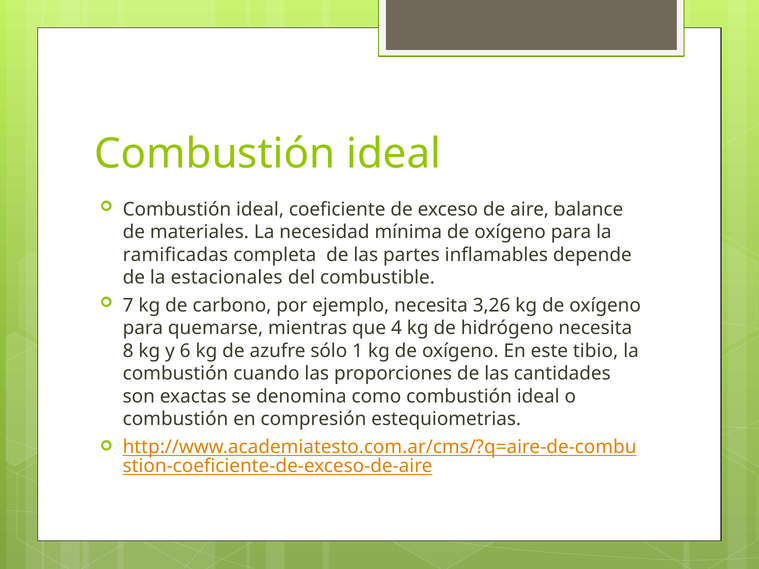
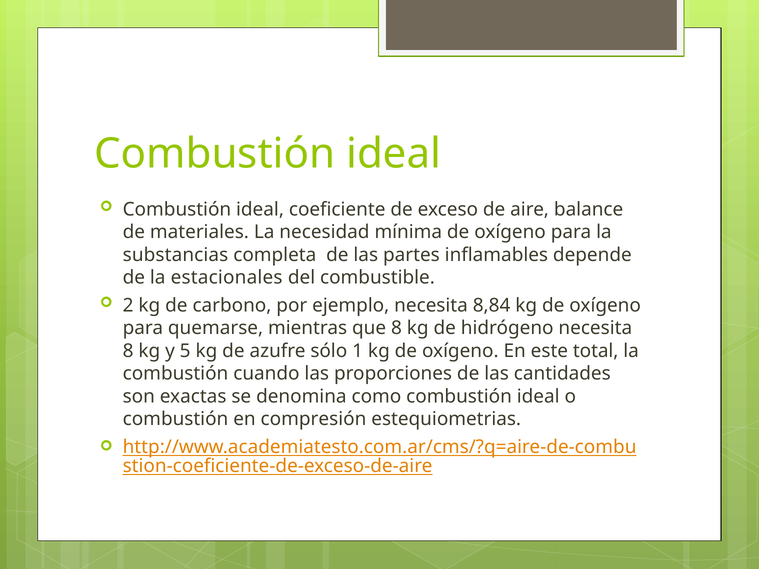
ramificadas: ramificadas -> substancias (175, 255)
7: 7 -> 2 (128, 306)
3,26: 3,26 -> 8,84 (492, 306)
que 4: 4 -> 8 (396, 328)
6: 6 -> 5 (185, 351)
tibio: tibio -> total (596, 351)
